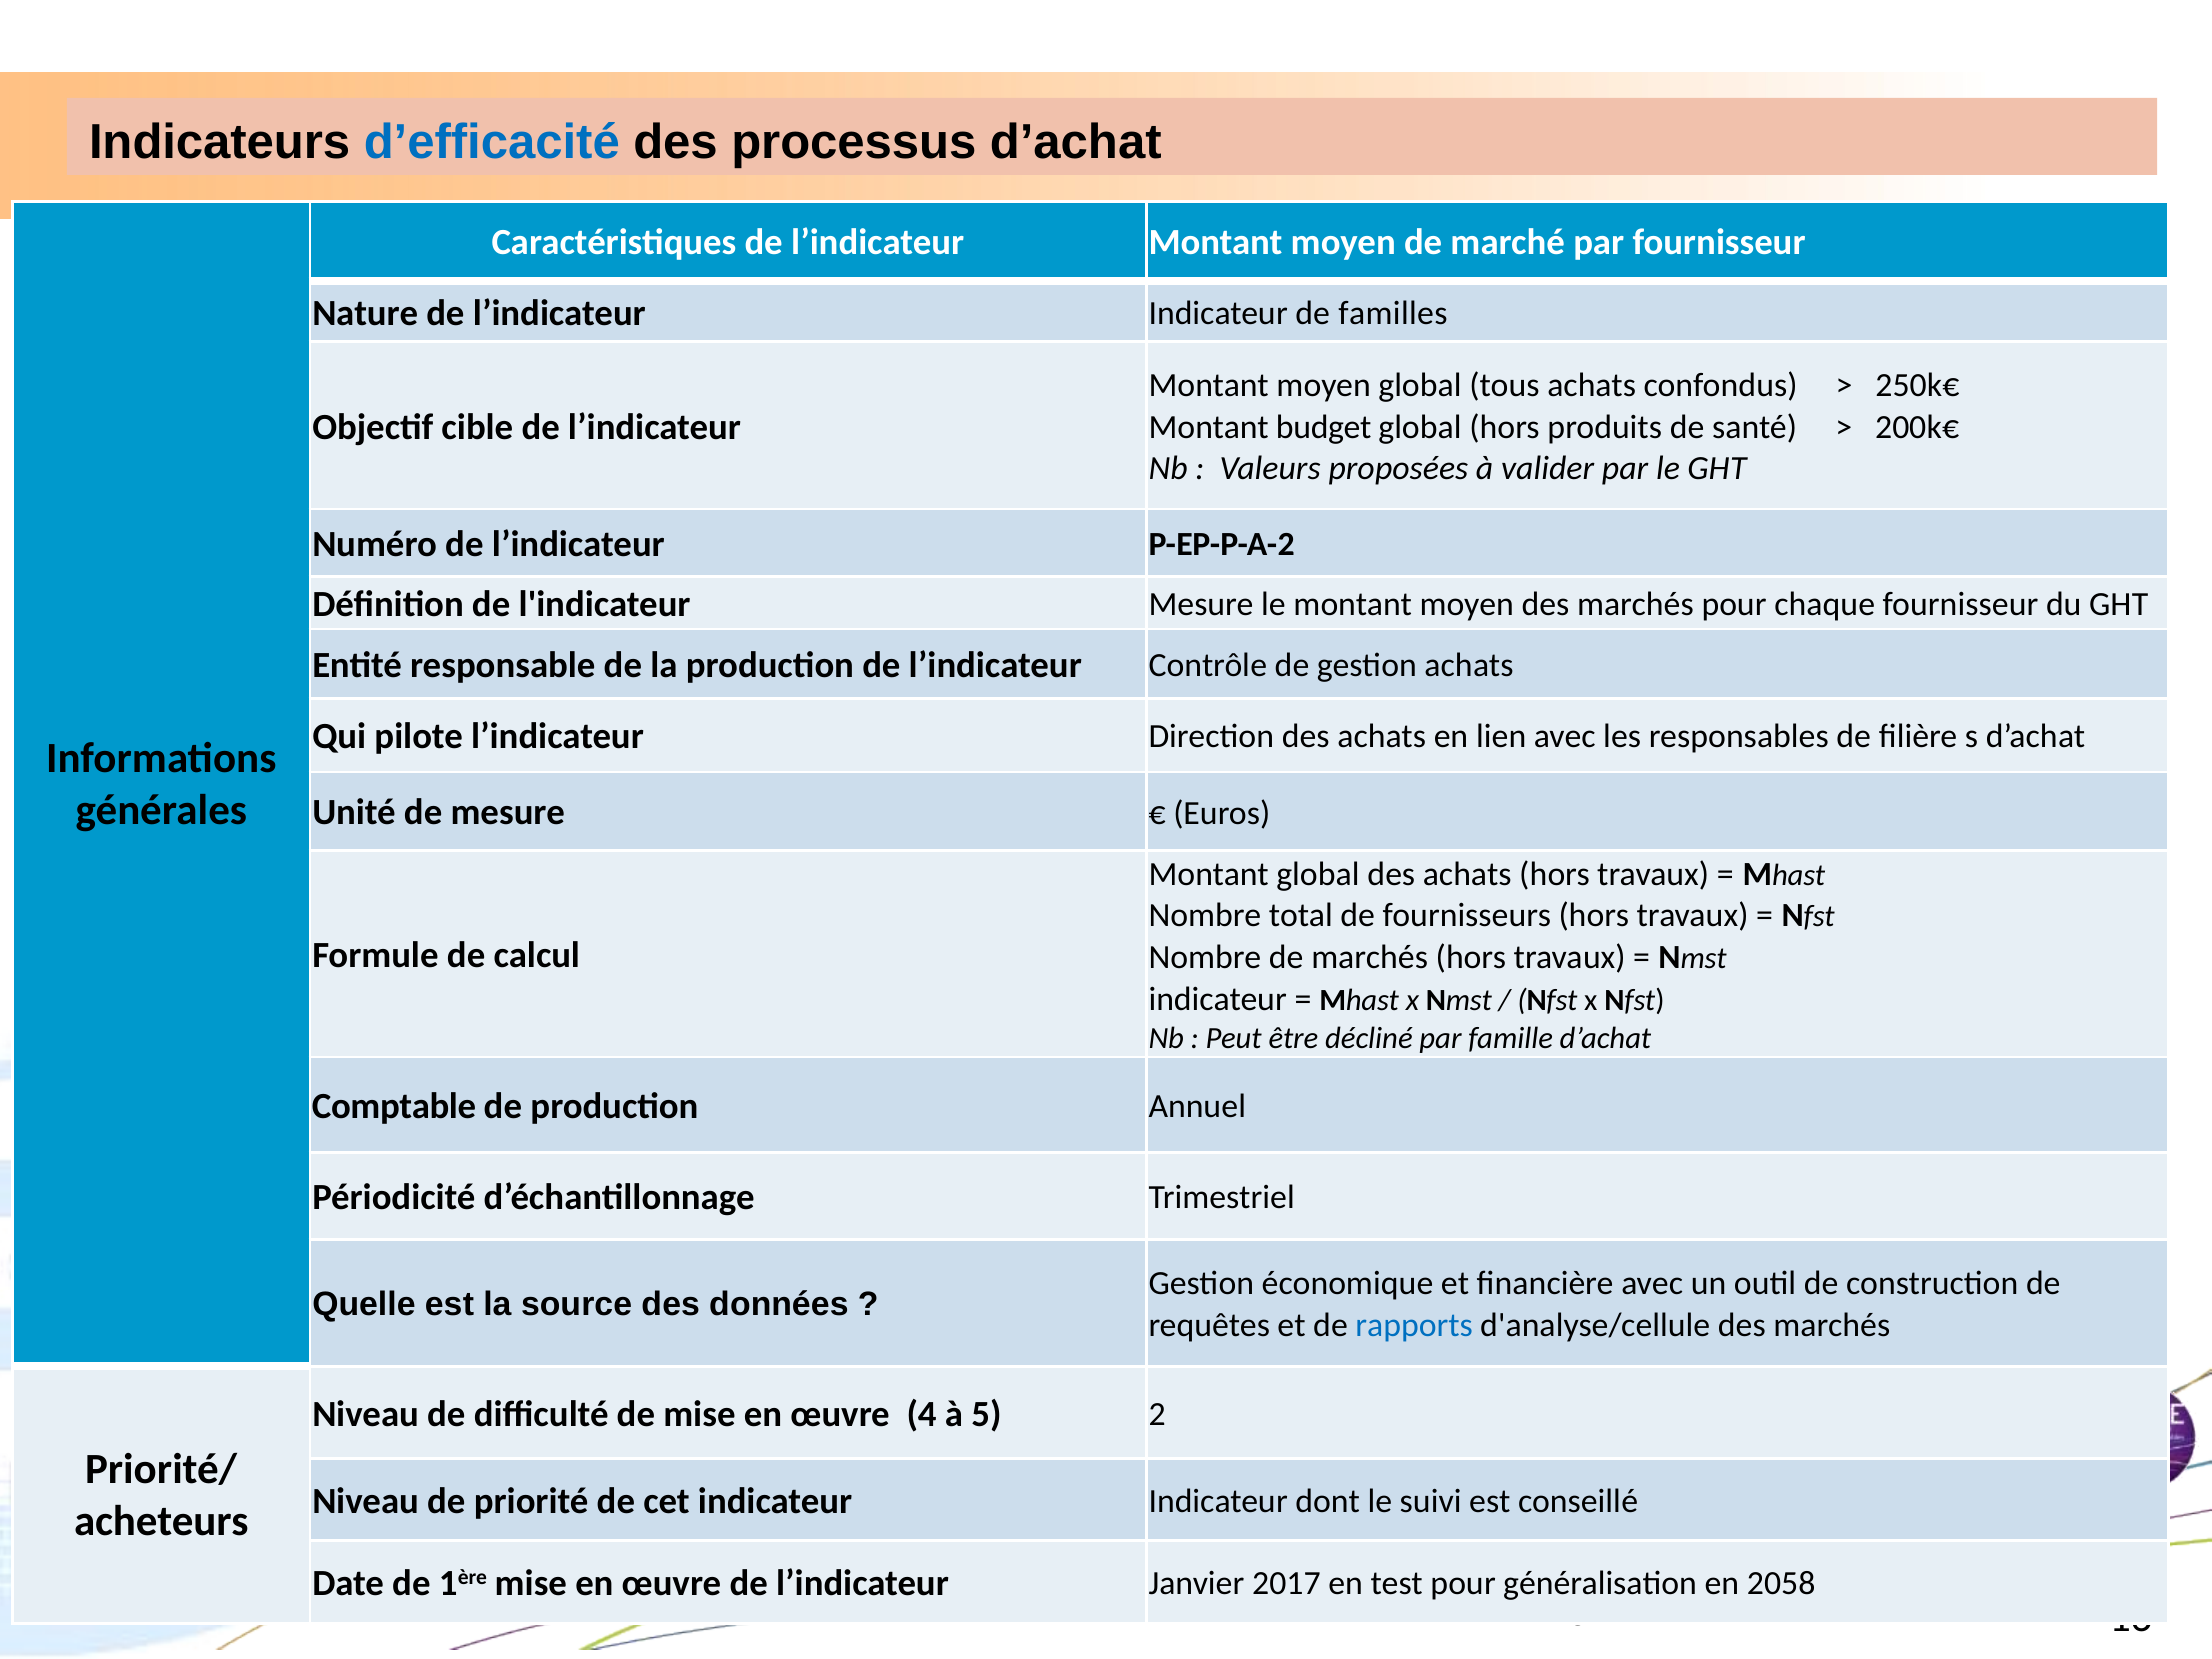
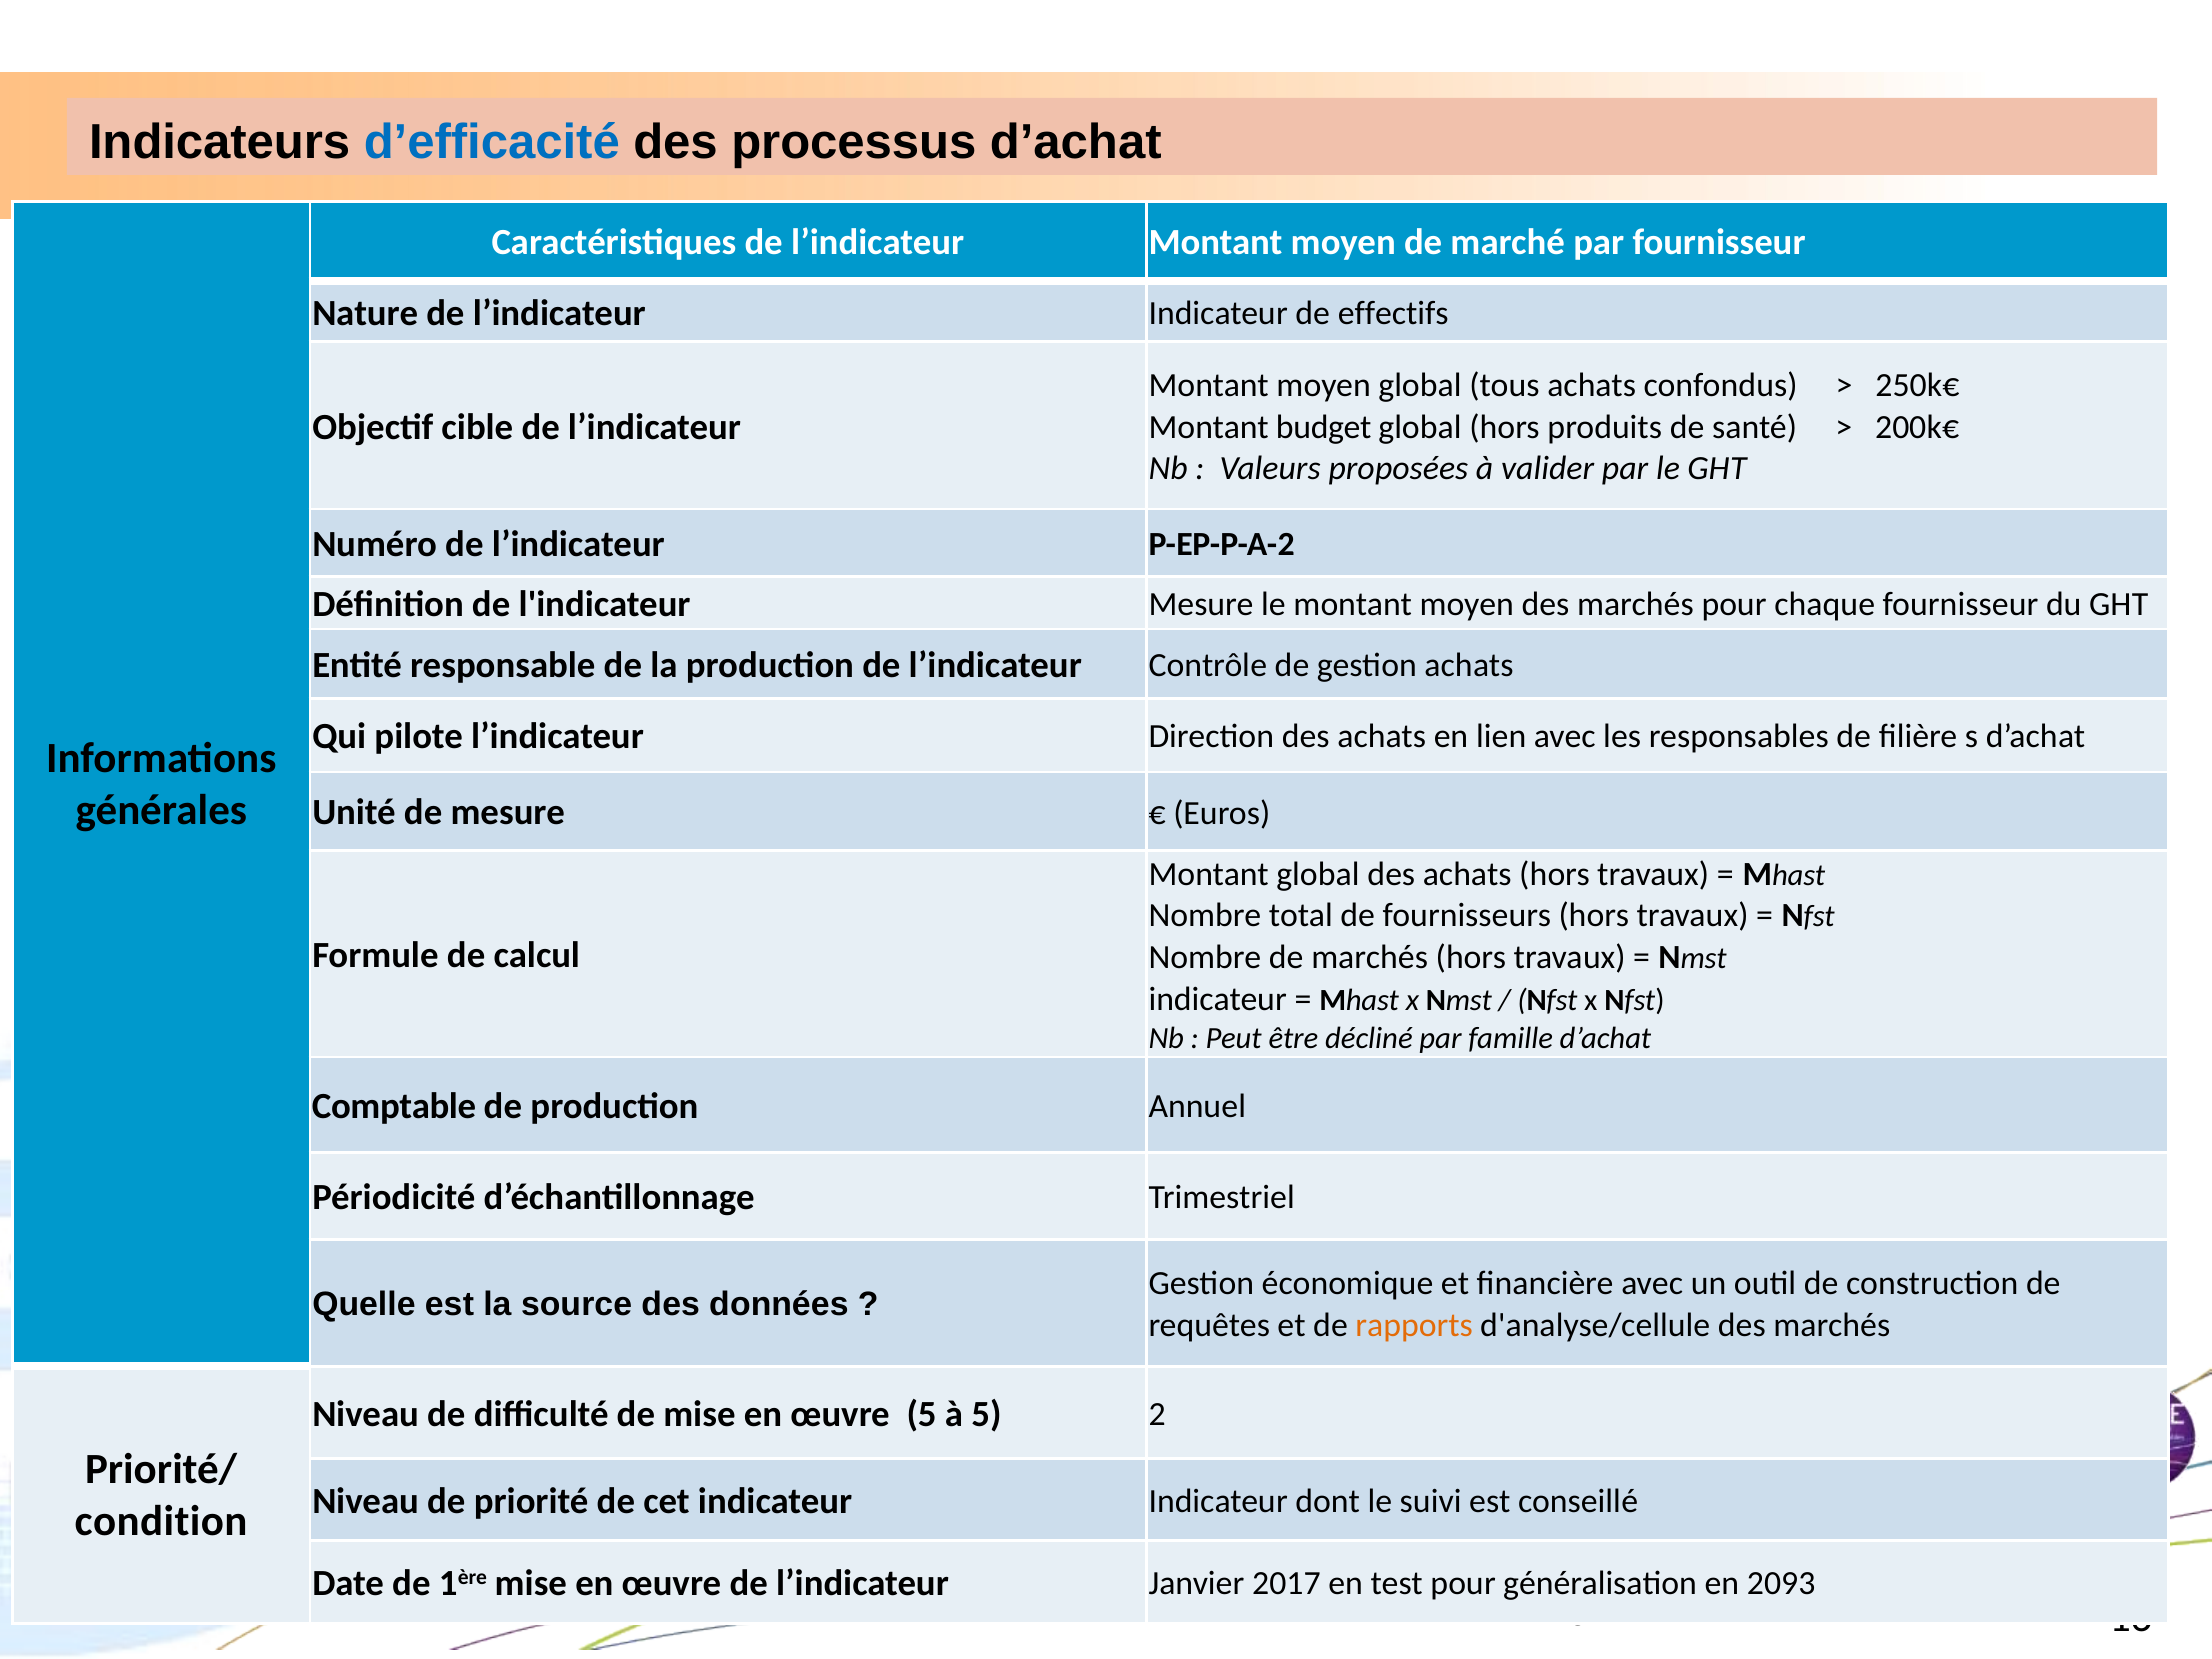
familles: familles -> effectifs (1393, 313)
rapports colour: blue -> orange (1414, 1325)
œuvre 4: 4 -> 5 (922, 1414)
acheteurs: acheteurs -> condition (161, 1521)
2058: 2058 -> 2093 (1781, 1583)
